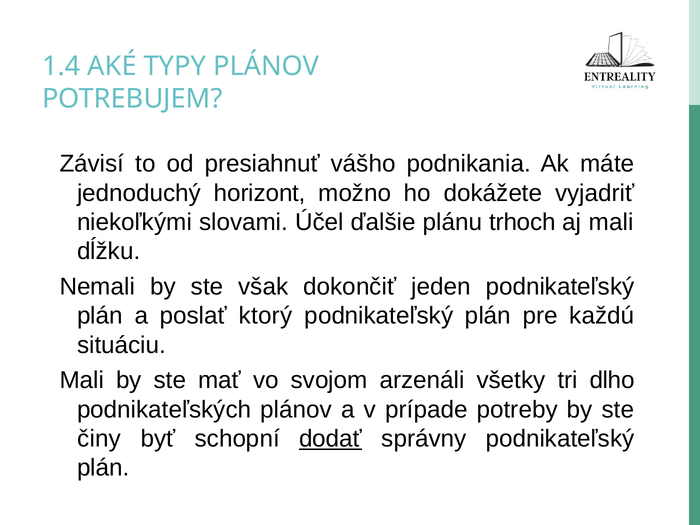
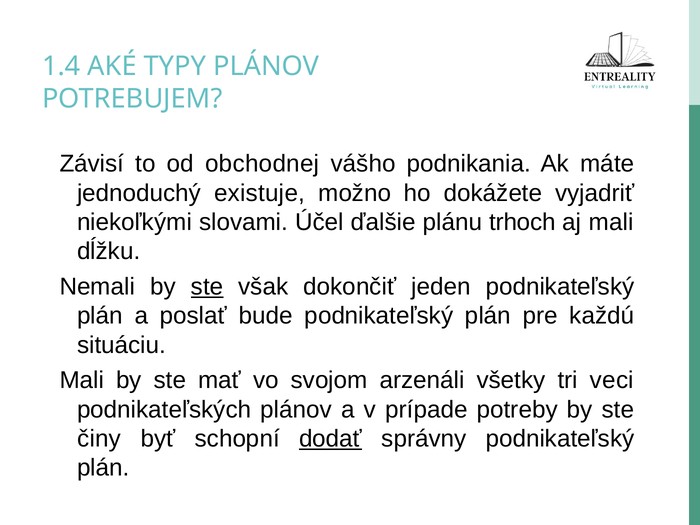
presiahnuť: presiahnuť -> obchodnej (262, 164)
horizont: horizont -> existuje (260, 193)
ste underline: none -> present (207, 287)
ktorý: ktorý -> bude (266, 316)
dlho: dlho -> veci (612, 380)
